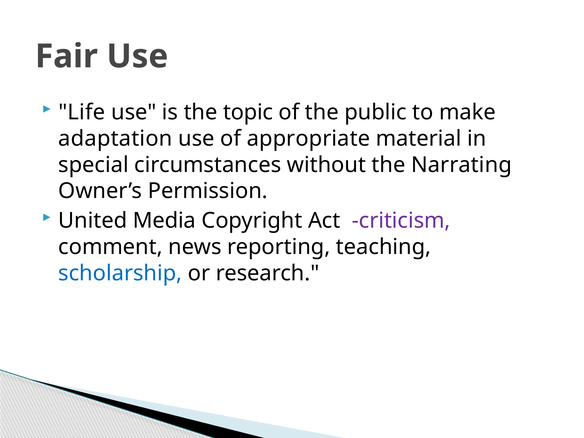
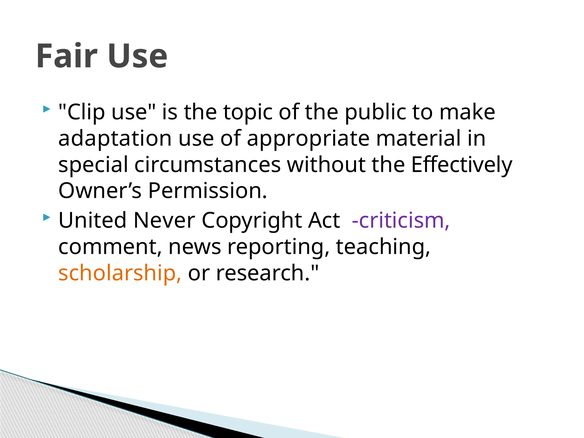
Life: Life -> Clip (82, 112)
Narrating: Narrating -> Effectively (462, 165)
Media: Media -> Never (164, 221)
scholarship colour: blue -> orange (120, 273)
